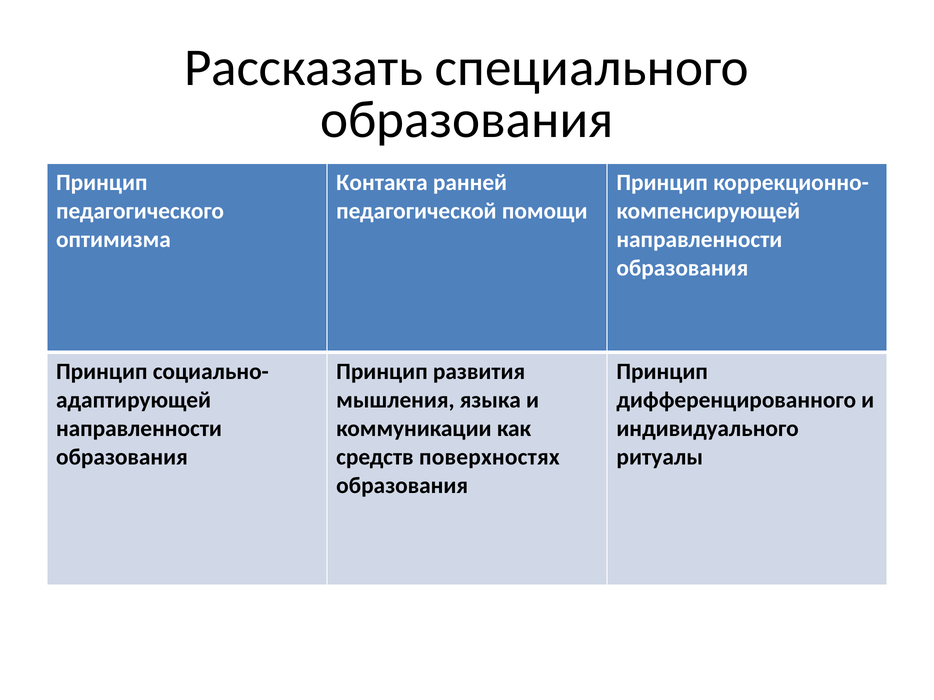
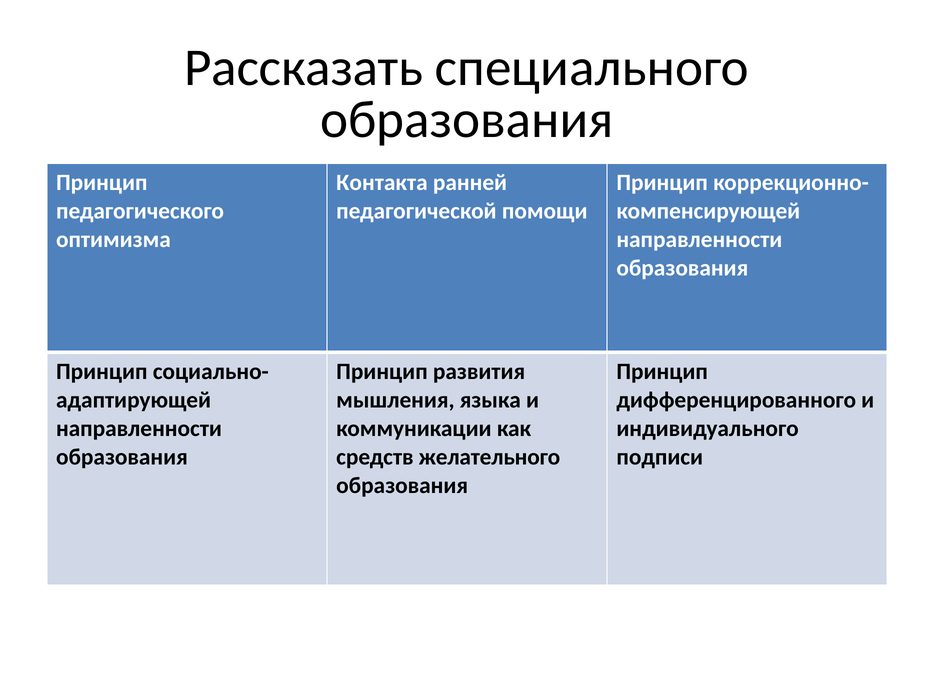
поверхностях: поверхностях -> желательного (490, 457)
ритуалы: ритуалы -> подписи (660, 457)
